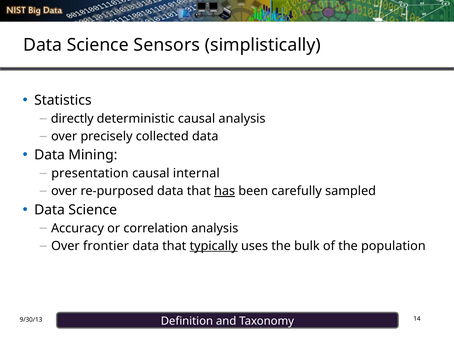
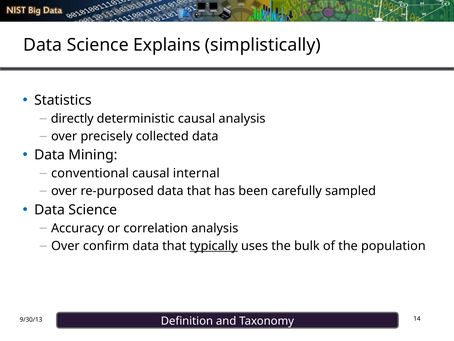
Sensors: Sensors -> Explains (167, 45)
presentation: presentation -> conventional (90, 173)
has underline: present -> none (225, 191)
frontier: frontier -> confirm (106, 246)
